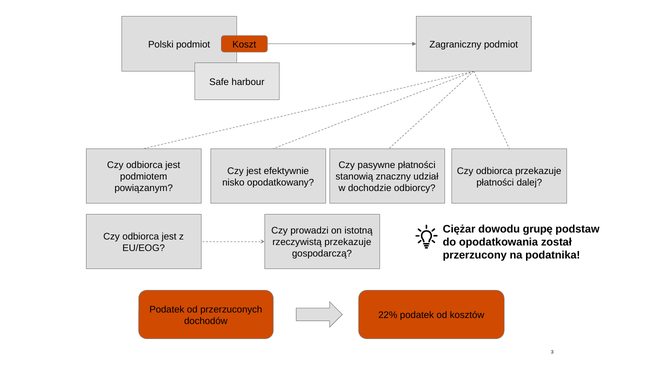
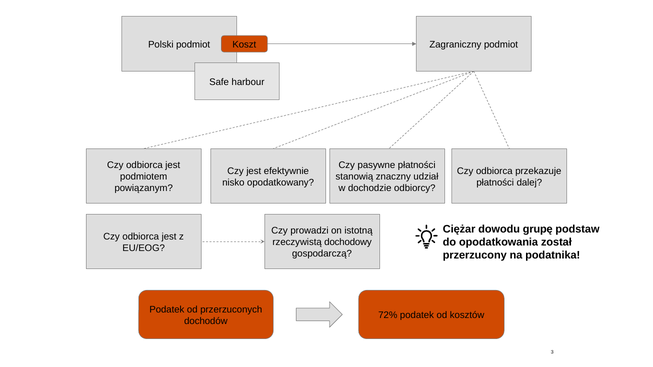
rzeczywistą przekazuje: przekazuje -> dochodowy (348, 242)
22%: 22% -> 72% (388, 315)
